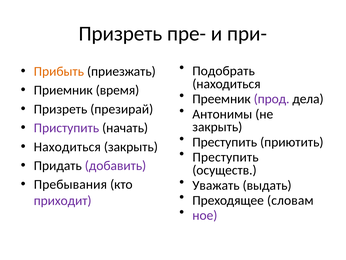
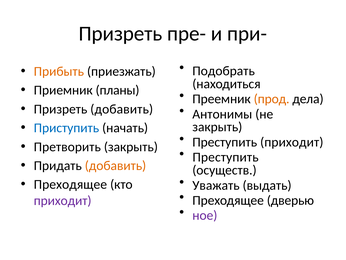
время: время -> планы (118, 90)
прод colour: purple -> orange (272, 99)
Призреть презирай: презирай -> добавить (122, 109)
Приступить colour: purple -> blue (66, 128)
Преступить приютить: приютить -> приходит (292, 142)
Находиться: Находиться -> Претворить (67, 147)
добавить colour: purple -> orange (115, 165)
Пребывания: Пребывания -> Преходящее (70, 184)
словам: словам -> дверью (290, 200)
